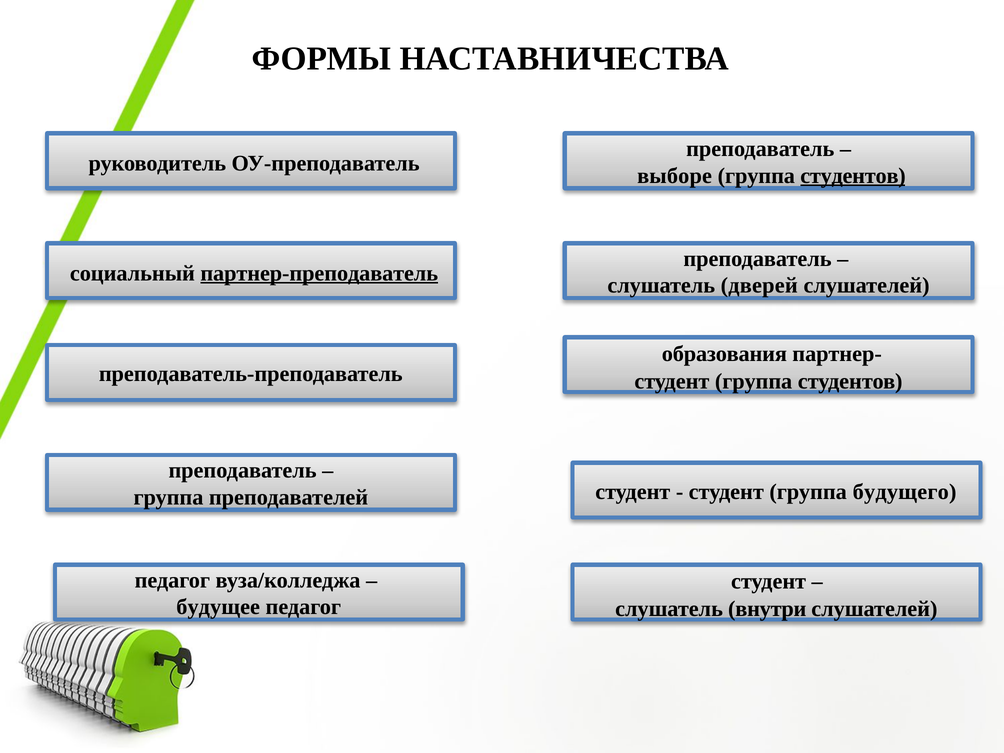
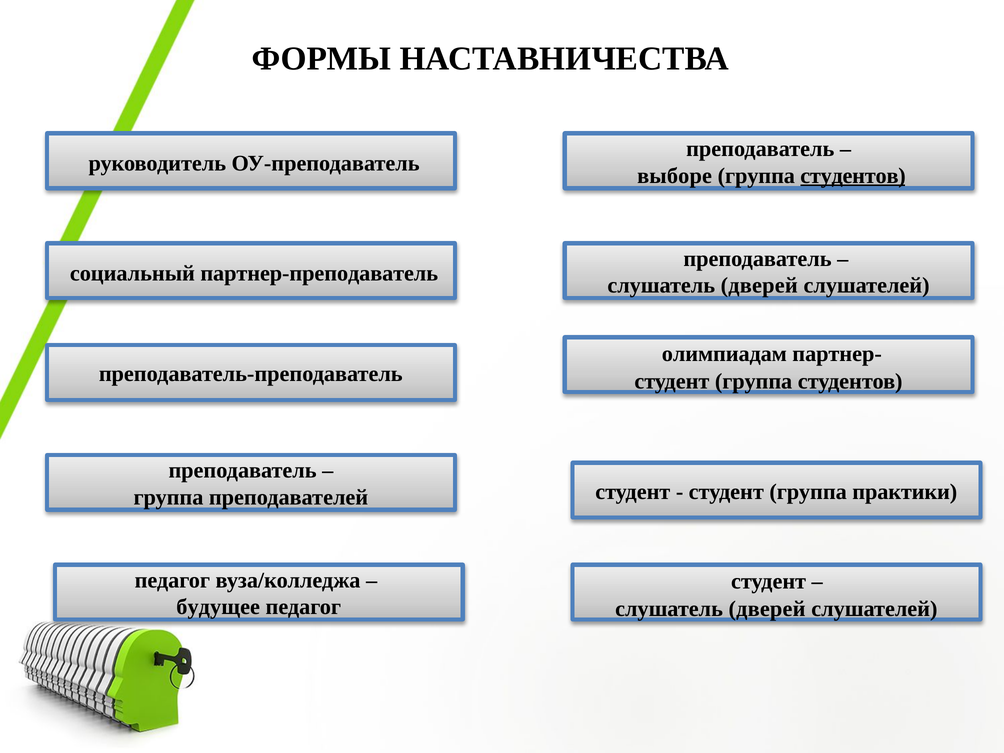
партнер-преподаватель underline: present -> none (319, 273)
образования: образования -> олимпиадам (724, 354)
будущего: будущего -> практики (905, 492)
внутри: внутри -> дверей (767, 609)
